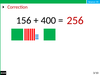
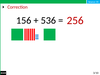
400: 400 -> 536 (48, 20)
